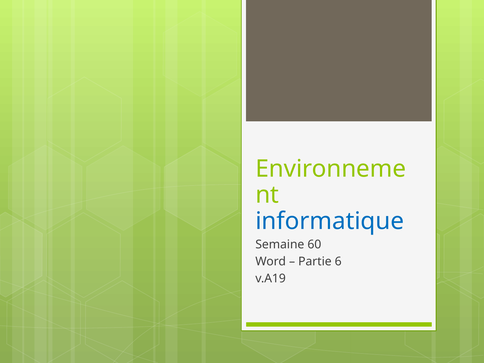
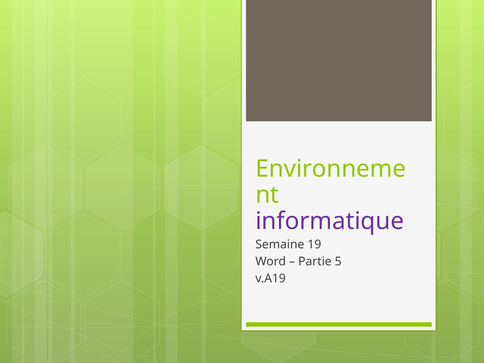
informatique colour: blue -> purple (330, 221)
60: 60 -> 19 (314, 245)
6: 6 -> 5 (338, 261)
